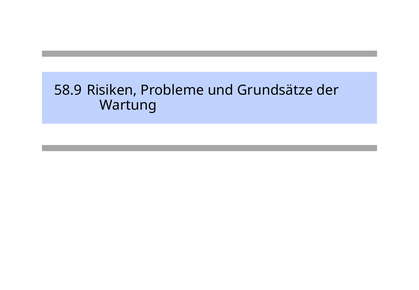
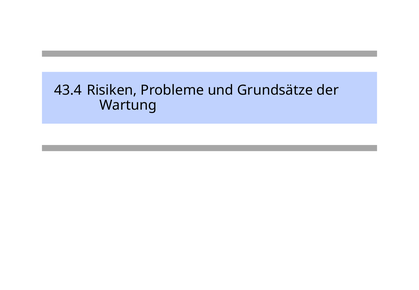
58.9: 58.9 -> 43.4 (68, 90)
